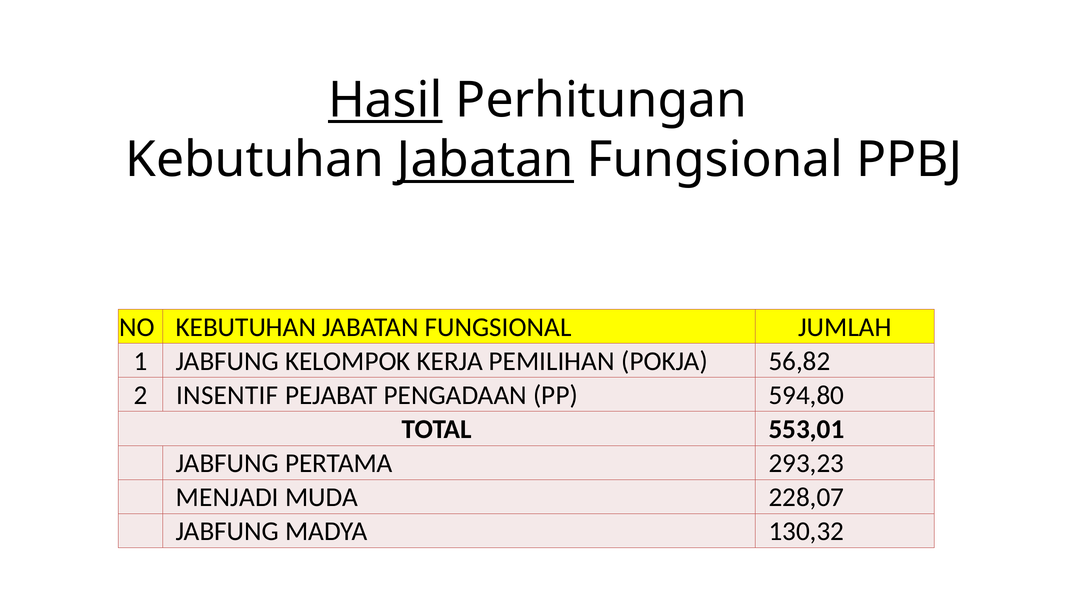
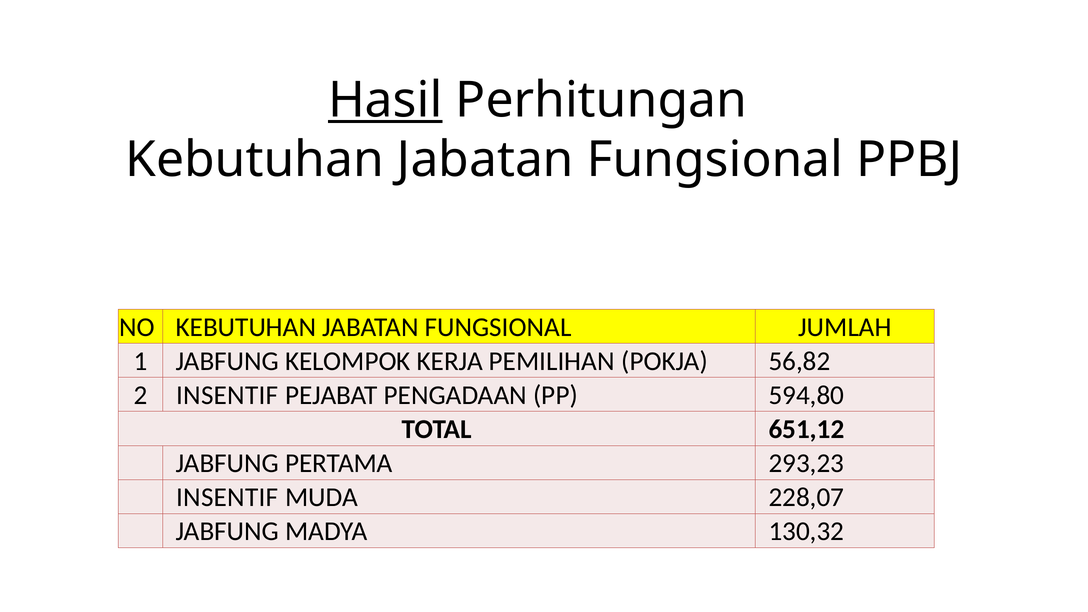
Jabatan underline: present -> none (485, 160)
553,01: 553,01 -> 651,12 (806, 429)
MENJADI: MENJADI -> INSENTIF (227, 497)
